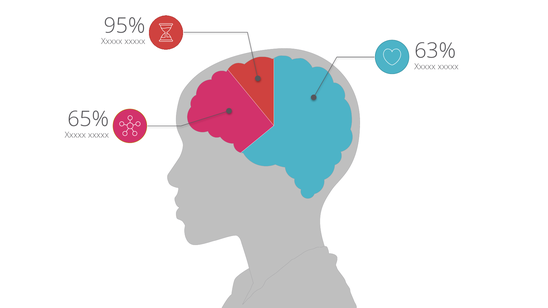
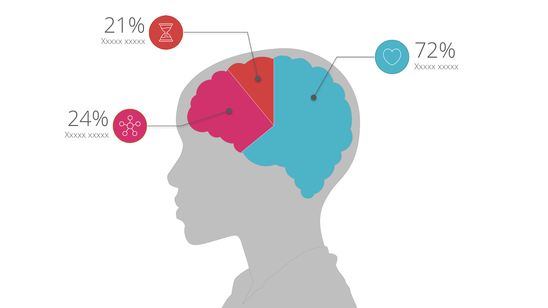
95%: 95% -> 21% (125, 26)
63%: 63% -> 72% (435, 51)
65%: 65% -> 24% (88, 119)
